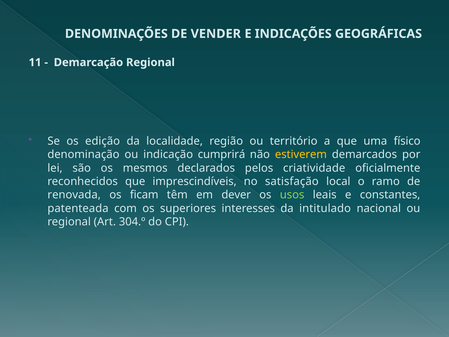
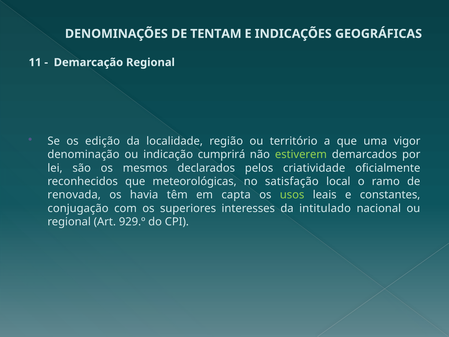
VENDER: VENDER -> TENTAM (216, 34)
físico: físico -> vigor (407, 141)
estiverem colour: yellow -> light green (301, 154)
imprescindíveis: imprescindíveis -> meteorológicas (195, 181)
ficam: ficam -> havia (144, 195)
dever: dever -> capta (236, 195)
patenteada: patenteada -> conjugação (78, 208)
304.º: 304.º -> 929.º (132, 222)
